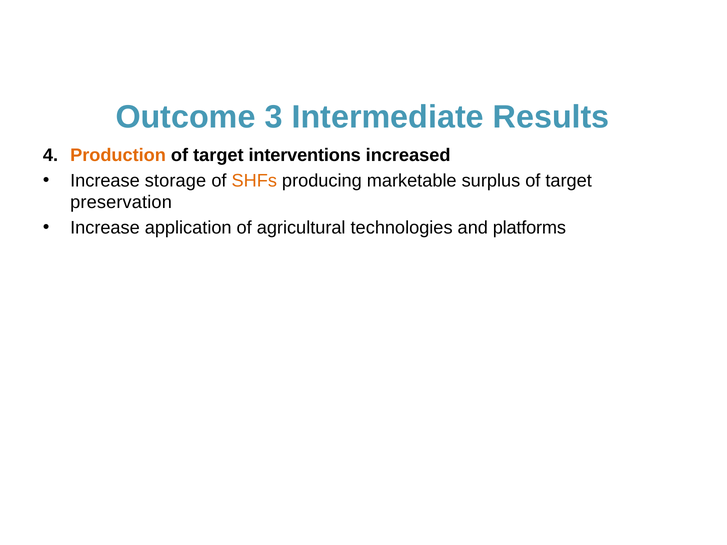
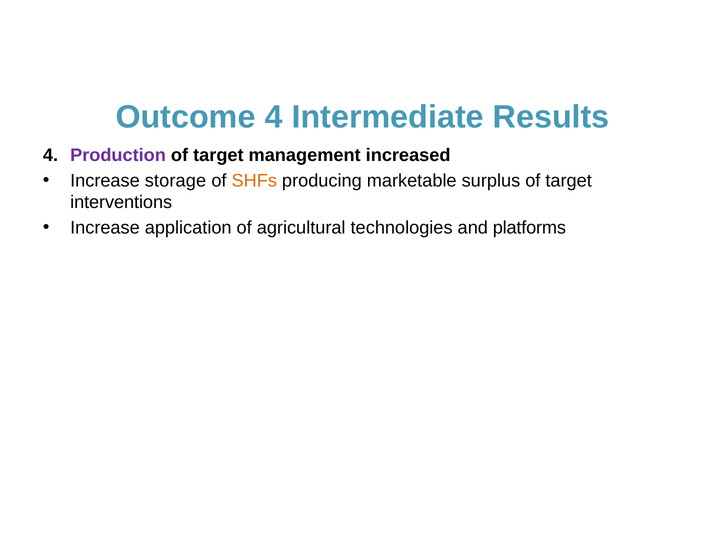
Outcome 3: 3 -> 4 (274, 117)
Production colour: orange -> purple (118, 155)
interventions: interventions -> management (305, 155)
preservation: preservation -> interventions (121, 202)
